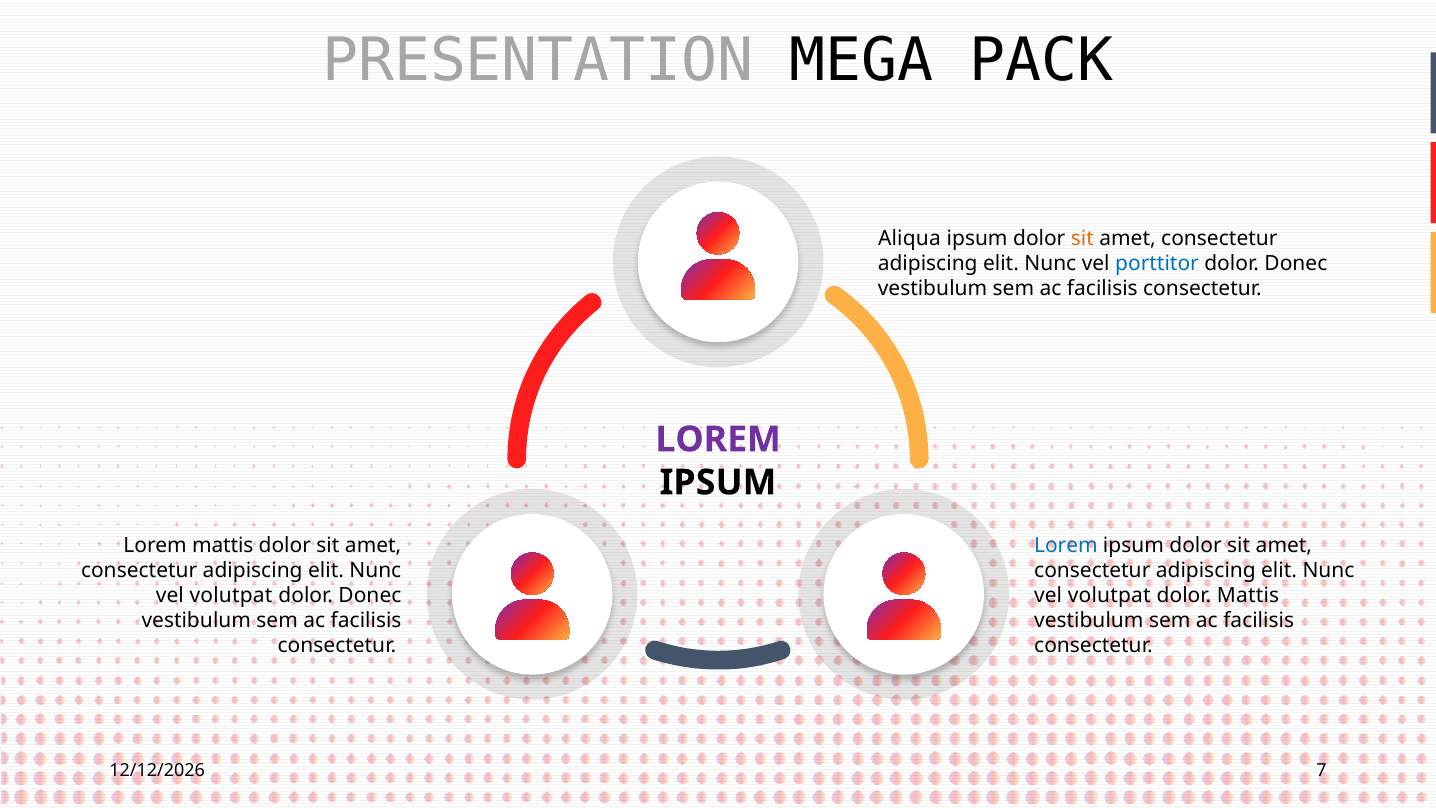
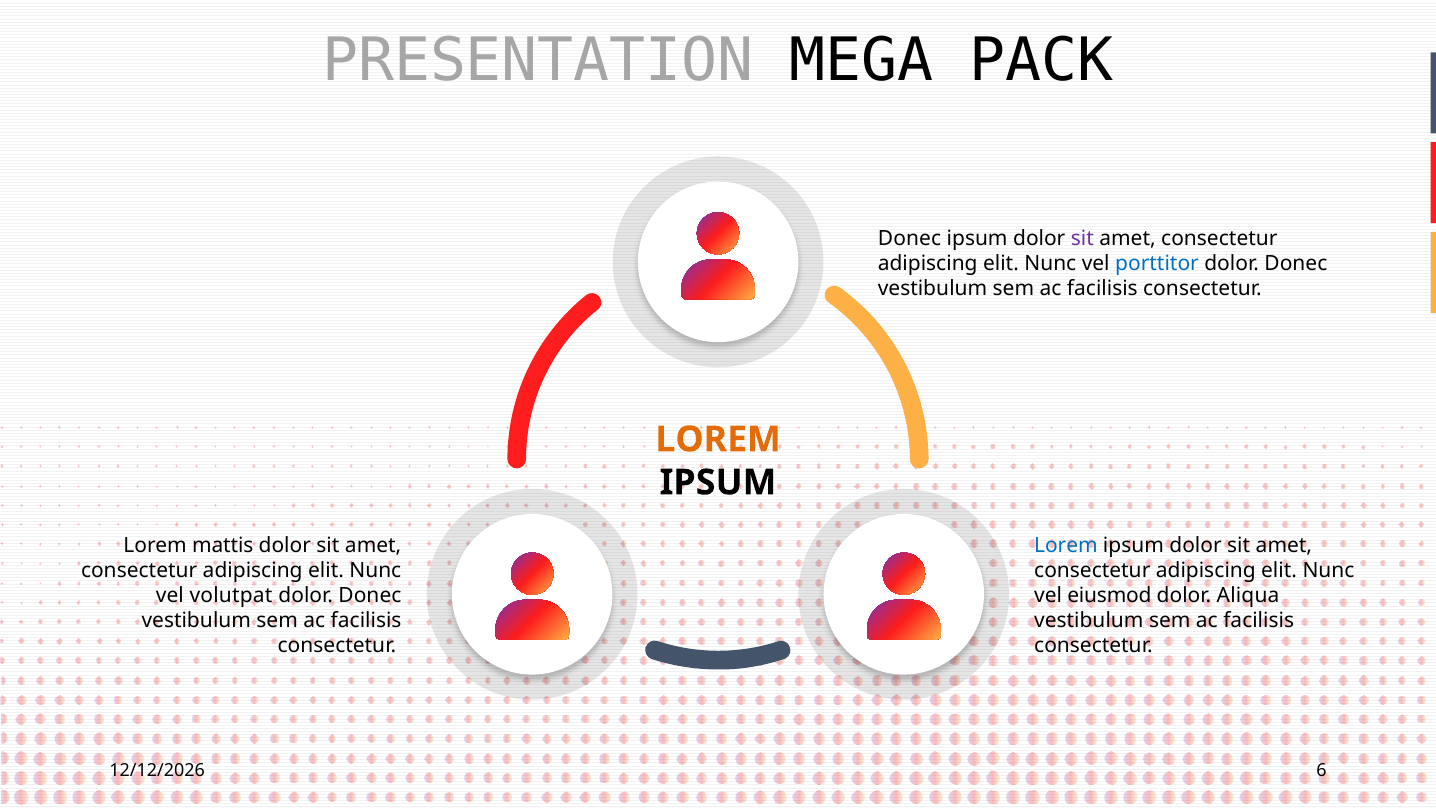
Aliqua: Aliqua -> Donec (909, 238)
sit colour: orange -> purple (1082, 238)
LOREM colour: purple -> orange (718, 439)
volutpat: volutpat -> eiusmod (1109, 596)
dolor Mattis: Mattis -> Aliqua (1248, 596)
7: 7 -> 6 (1321, 770)
